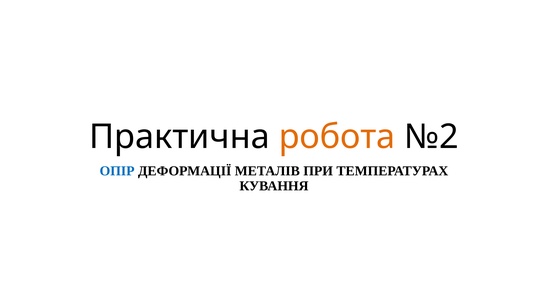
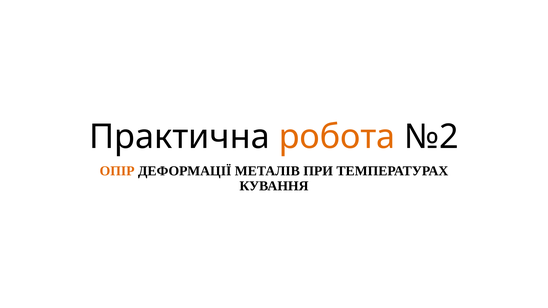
ОПІР colour: blue -> orange (117, 171)
